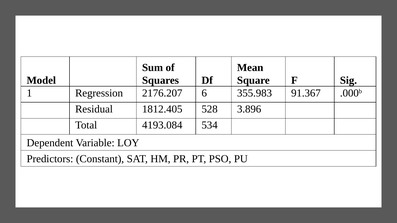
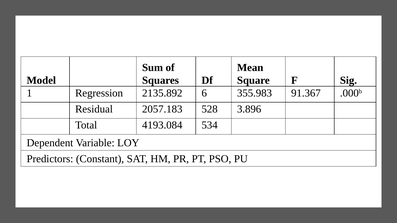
2176.207: 2176.207 -> 2135.892 (162, 93)
1812.405: 1812.405 -> 2057.183 (162, 109)
